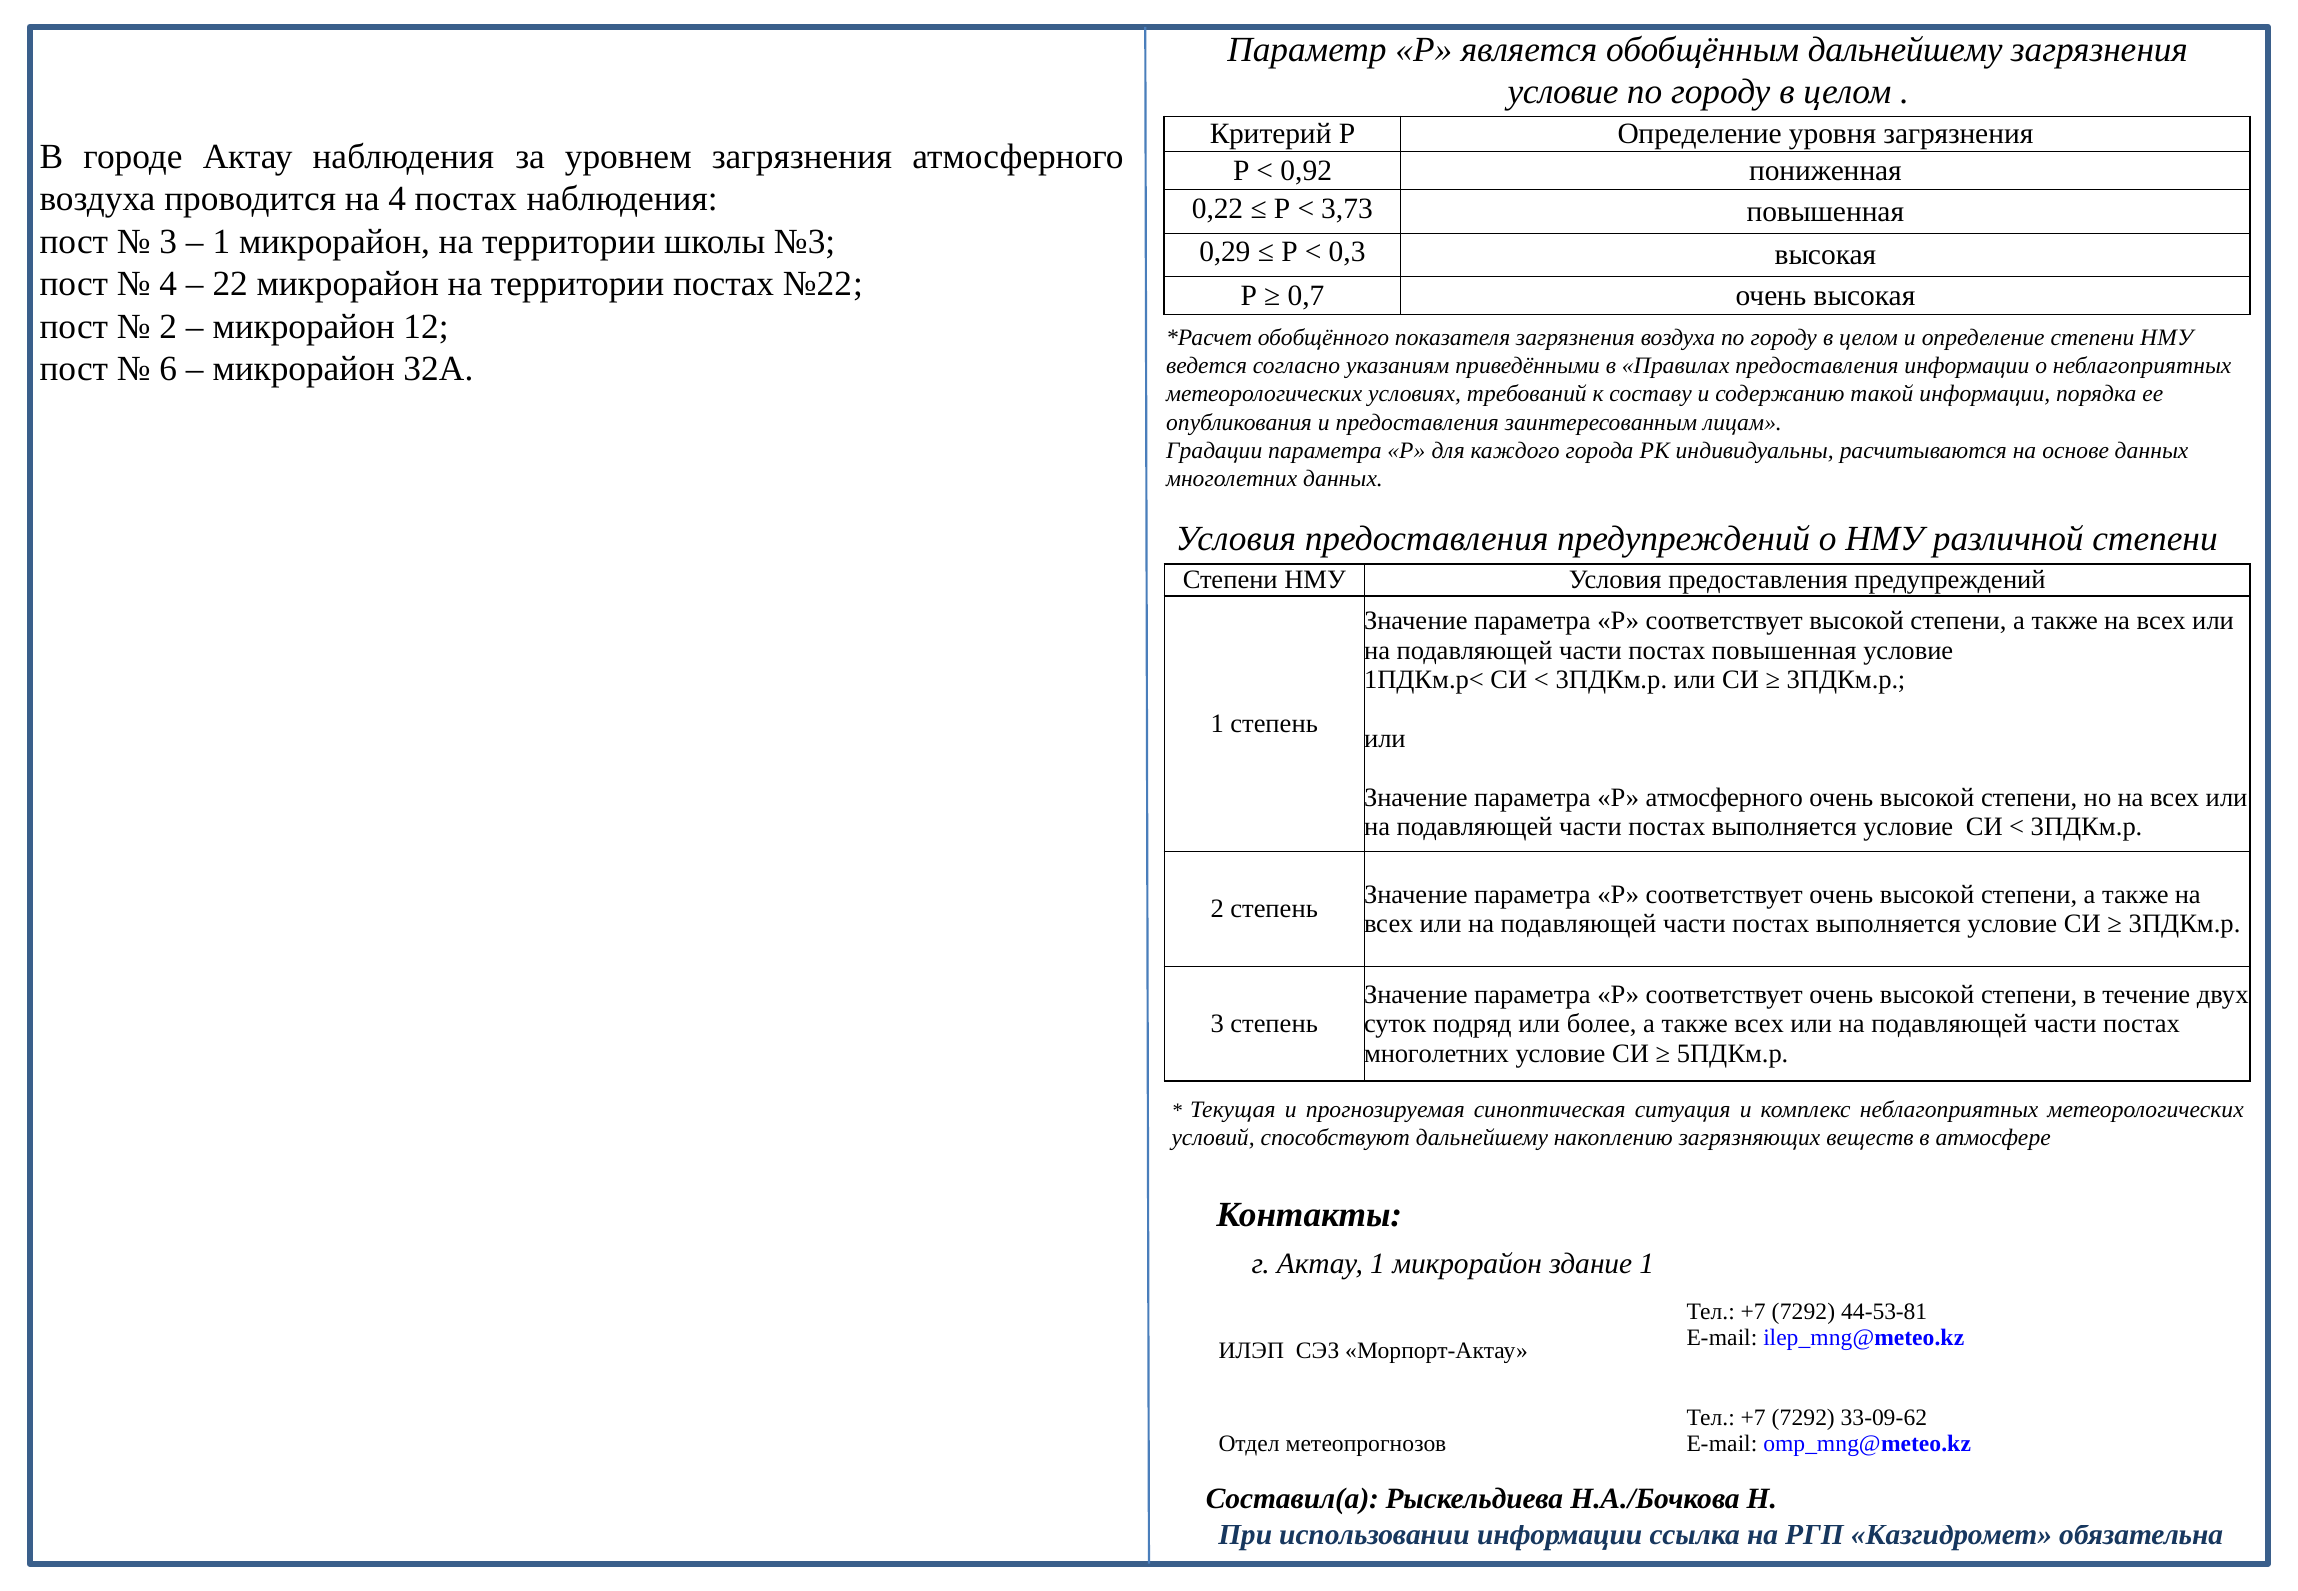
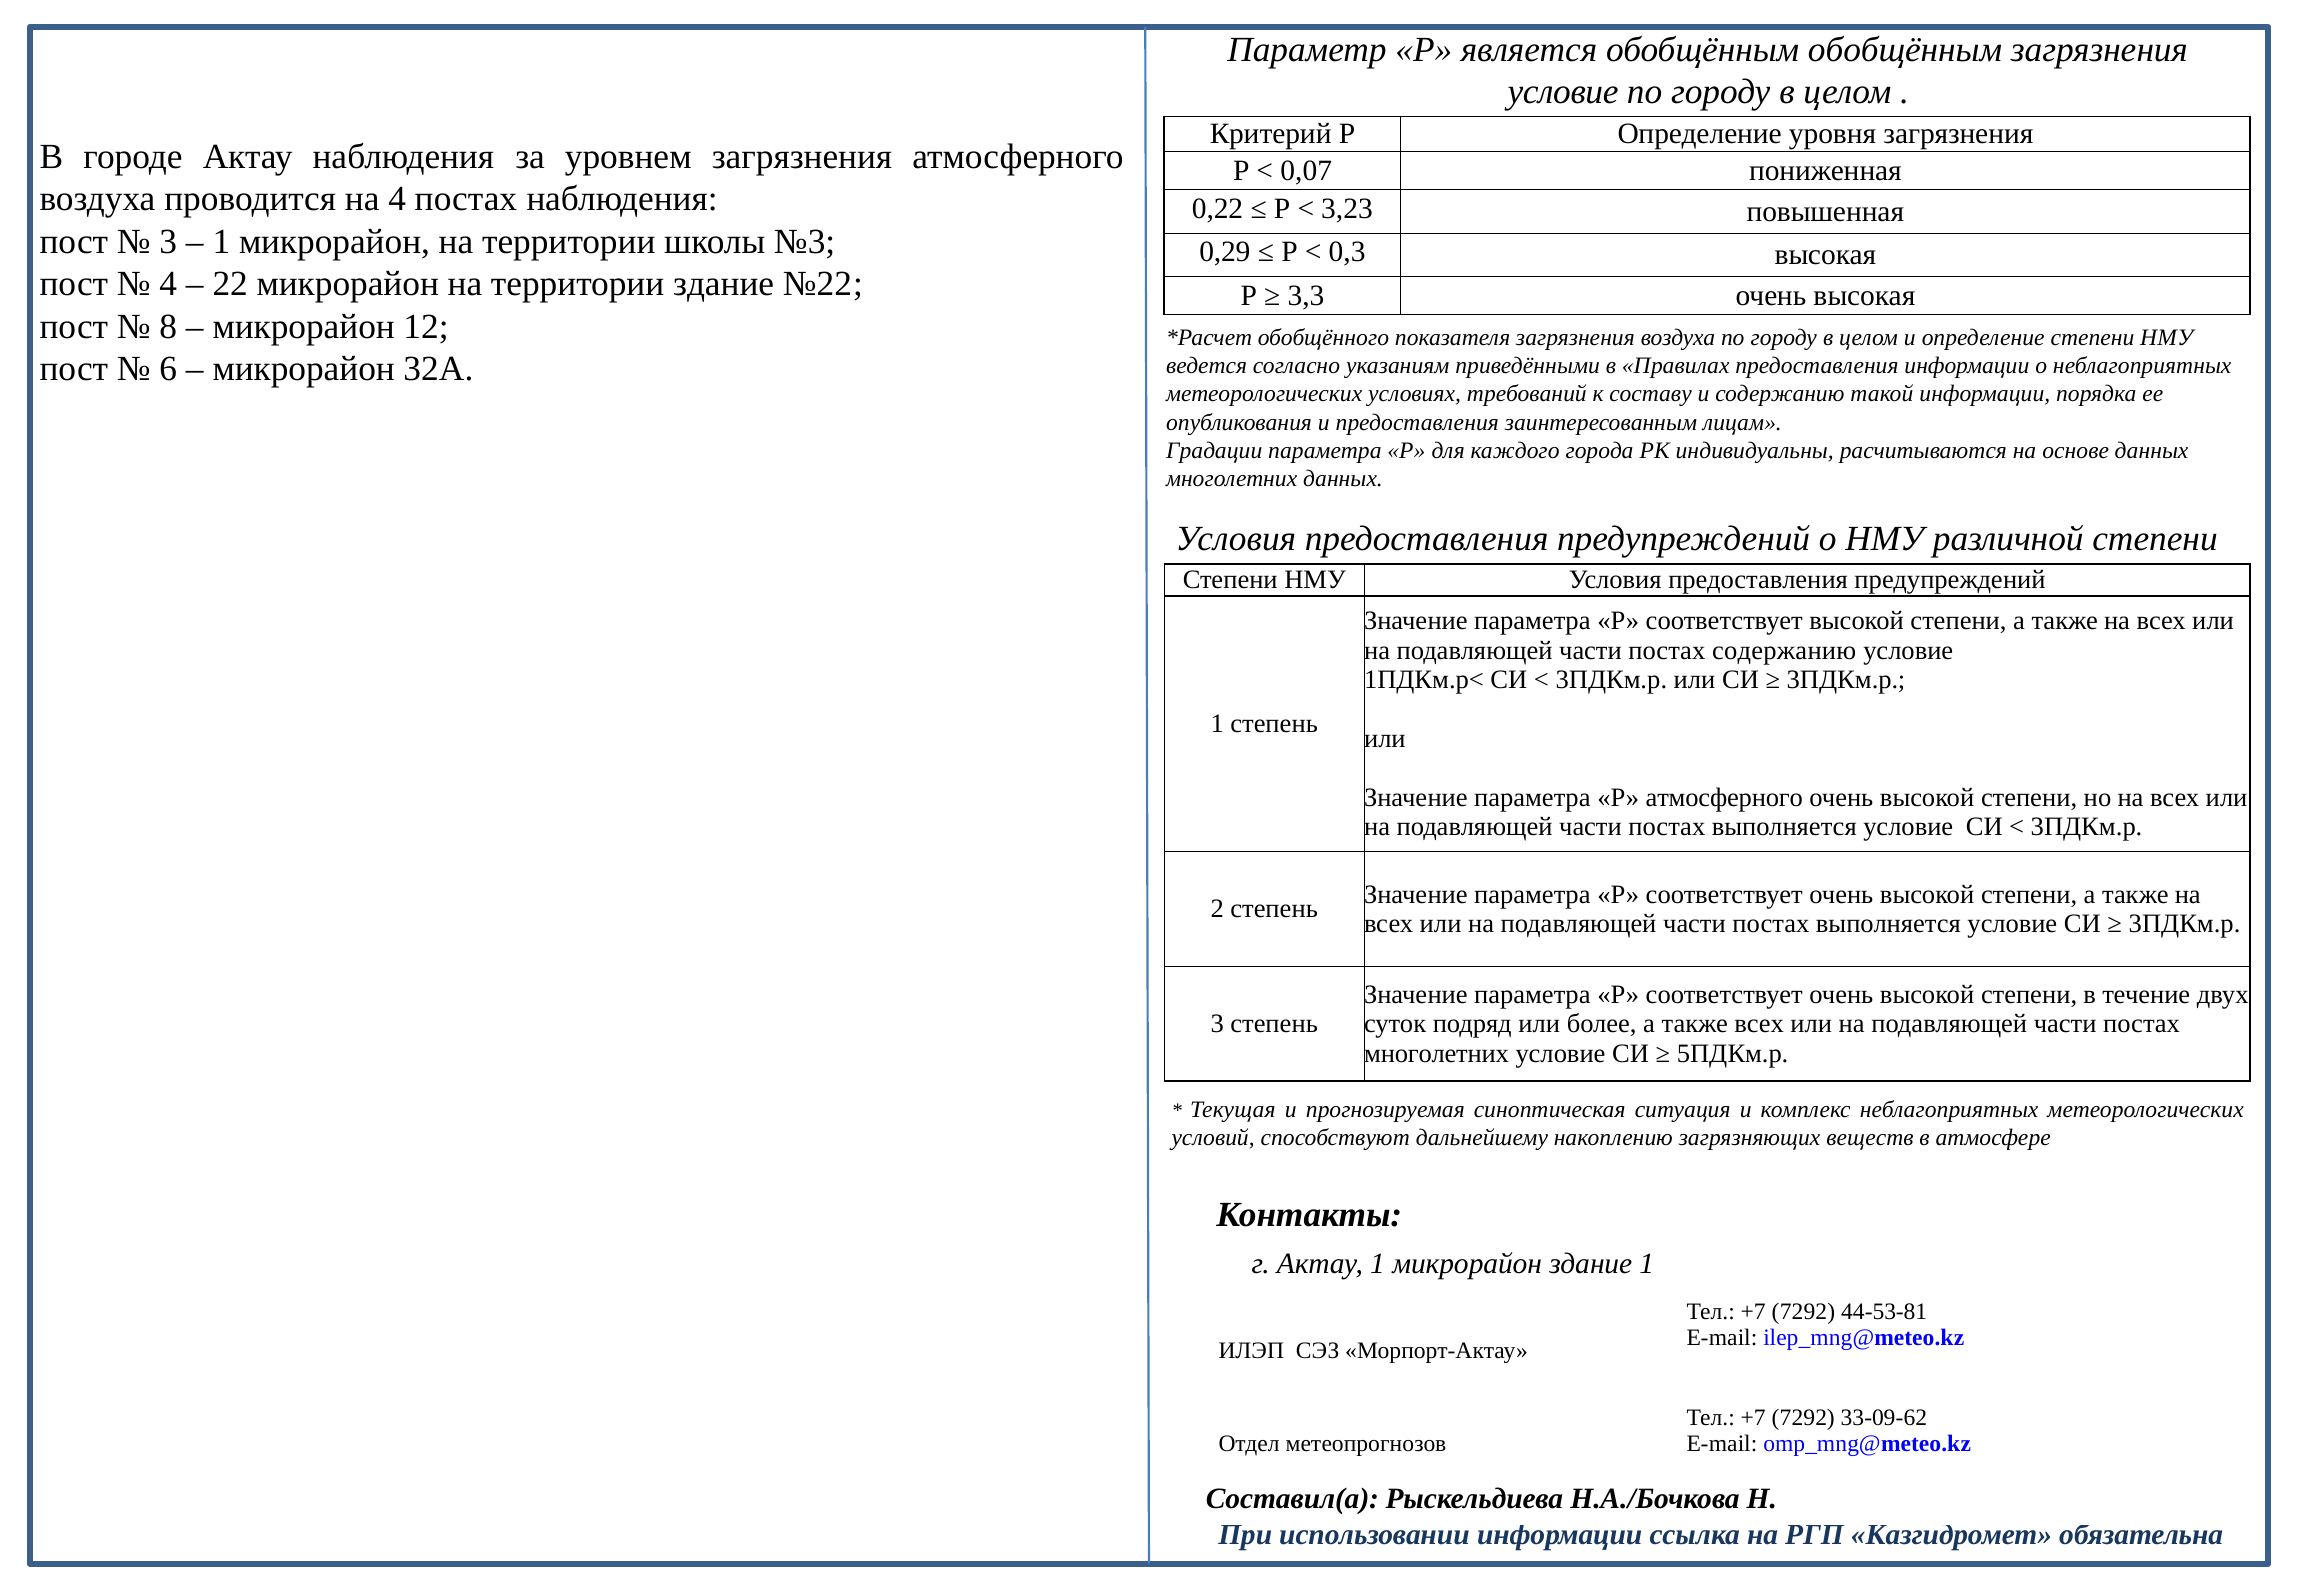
обобщённым дальнейшему: дальнейшему -> обобщённым (1905, 50)
0,92: 0,92 -> 0,07 (1306, 170)
3,73: 3,73 -> 3,23 (1347, 208)
территории постах: постах -> здание (724, 284)
0,7: 0,7 -> 3,3 (1306, 295)
2: 2 -> 8 (168, 327)
постах повышенная: повышенная -> содержанию (1784, 650)
